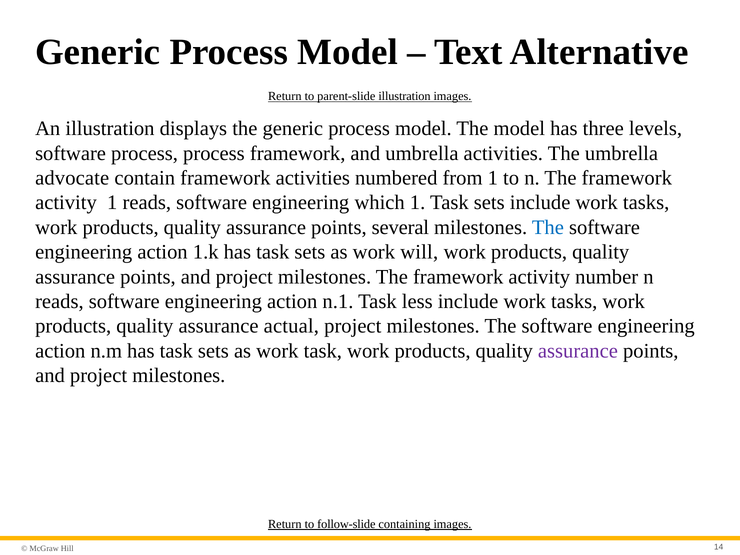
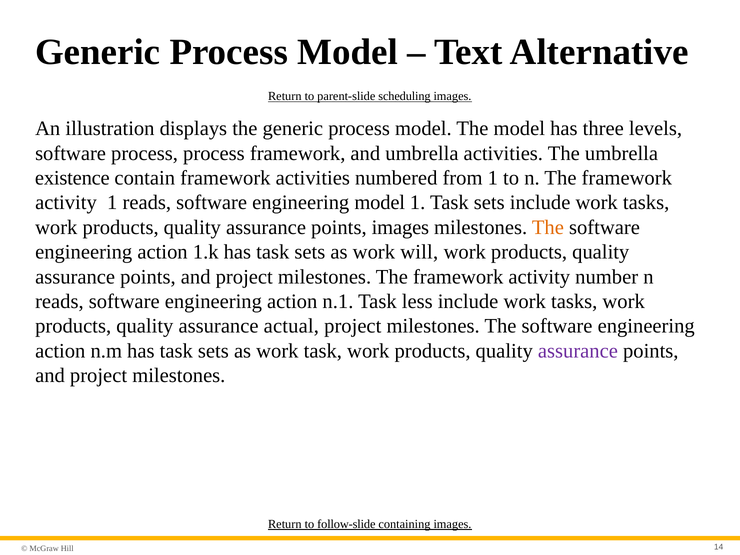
parent-slide illustration: illustration -> scheduling (404, 96)
advocate: advocate -> existence (72, 178)
engineering which: which -> model (380, 203)
points several: several -> images (400, 227)
The colour: blue -> orange (548, 227)
